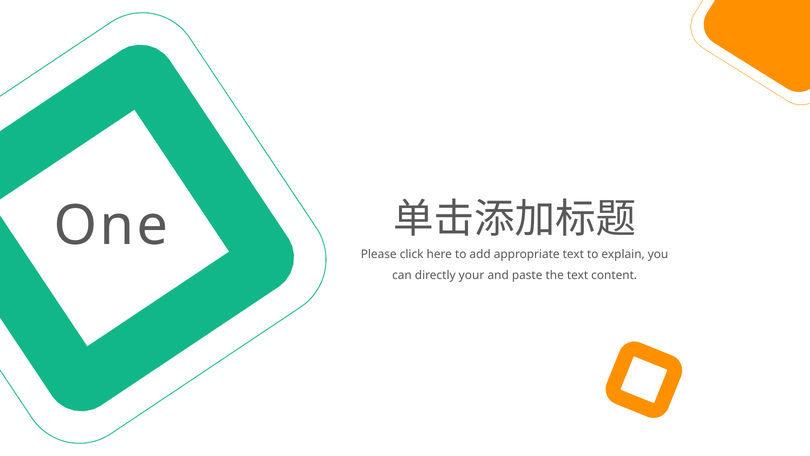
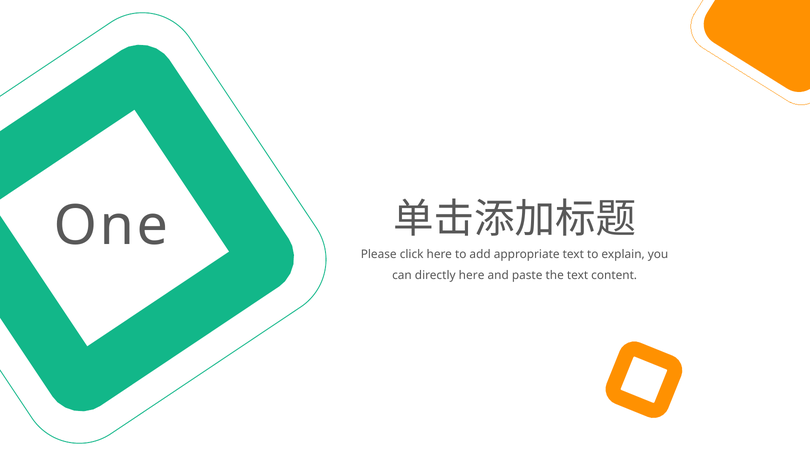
directly your: your -> here (472, 275)
